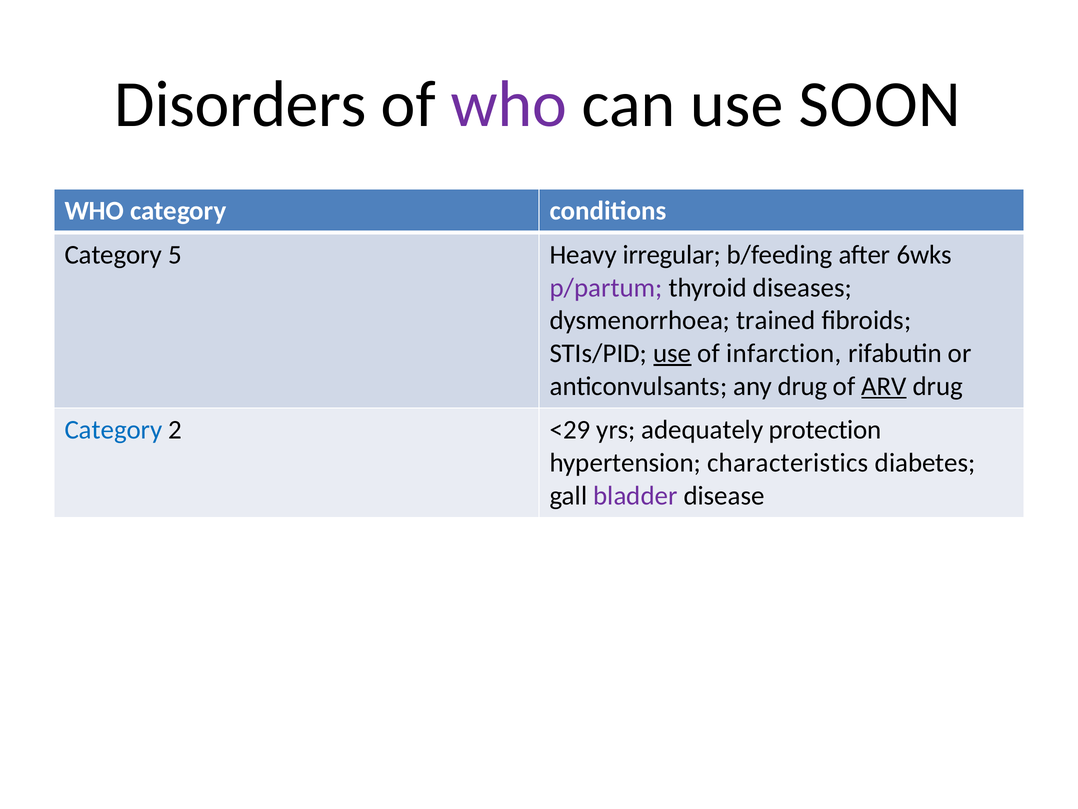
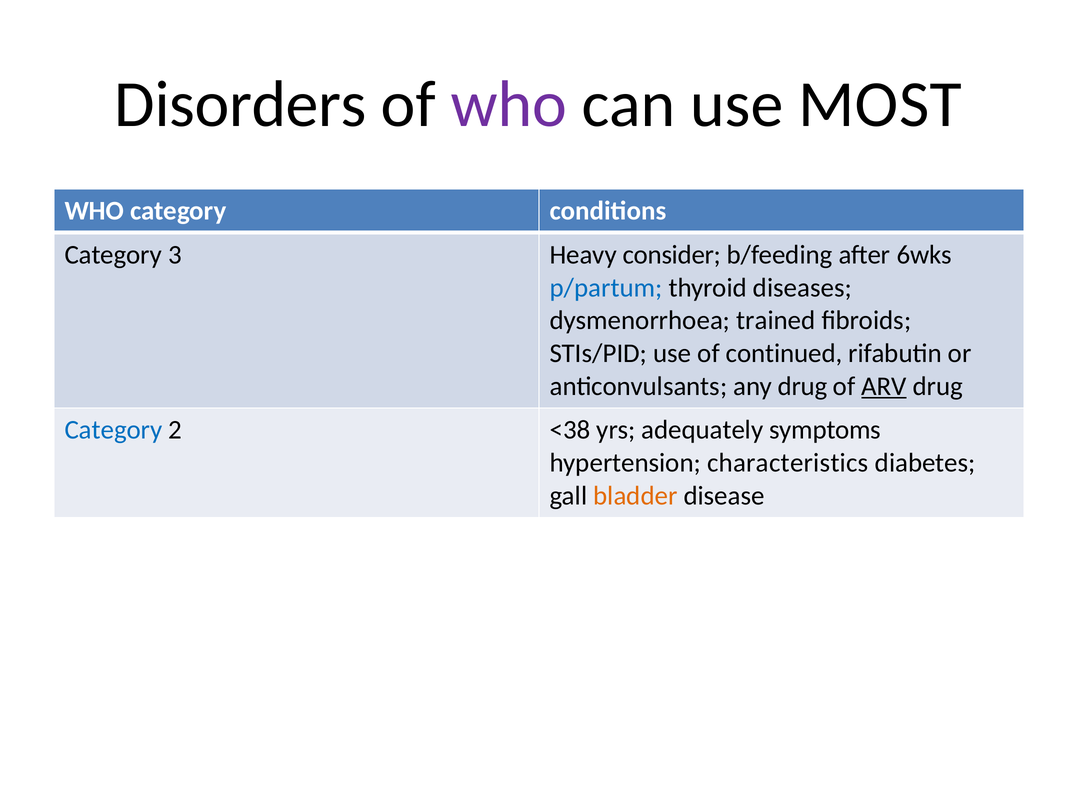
SOON: SOON -> MOST (880, 104)
5: 5 -> 3 (175, 255)
irregular: irregular -> consider (672, 255)
p/partum colour: purple -> blue (606, 287)
use underline: present -> none (672, 353)
infarction: infarction -> continued (784, 353)
<29: <29 -> <38 (570, 430)
protection: protection -> symptoms (825, 430)
bladder colour: purple -> orange (635, 496)
